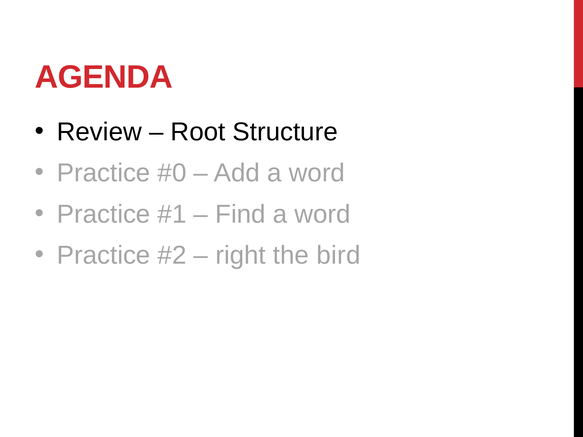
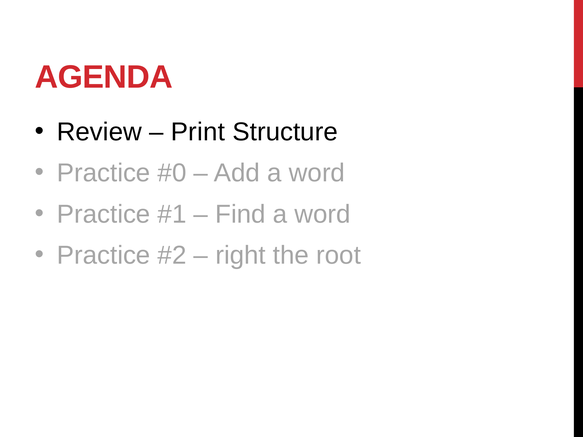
Root: Root -> Print (198, 132)
bird: bird -> root (339, 256)
